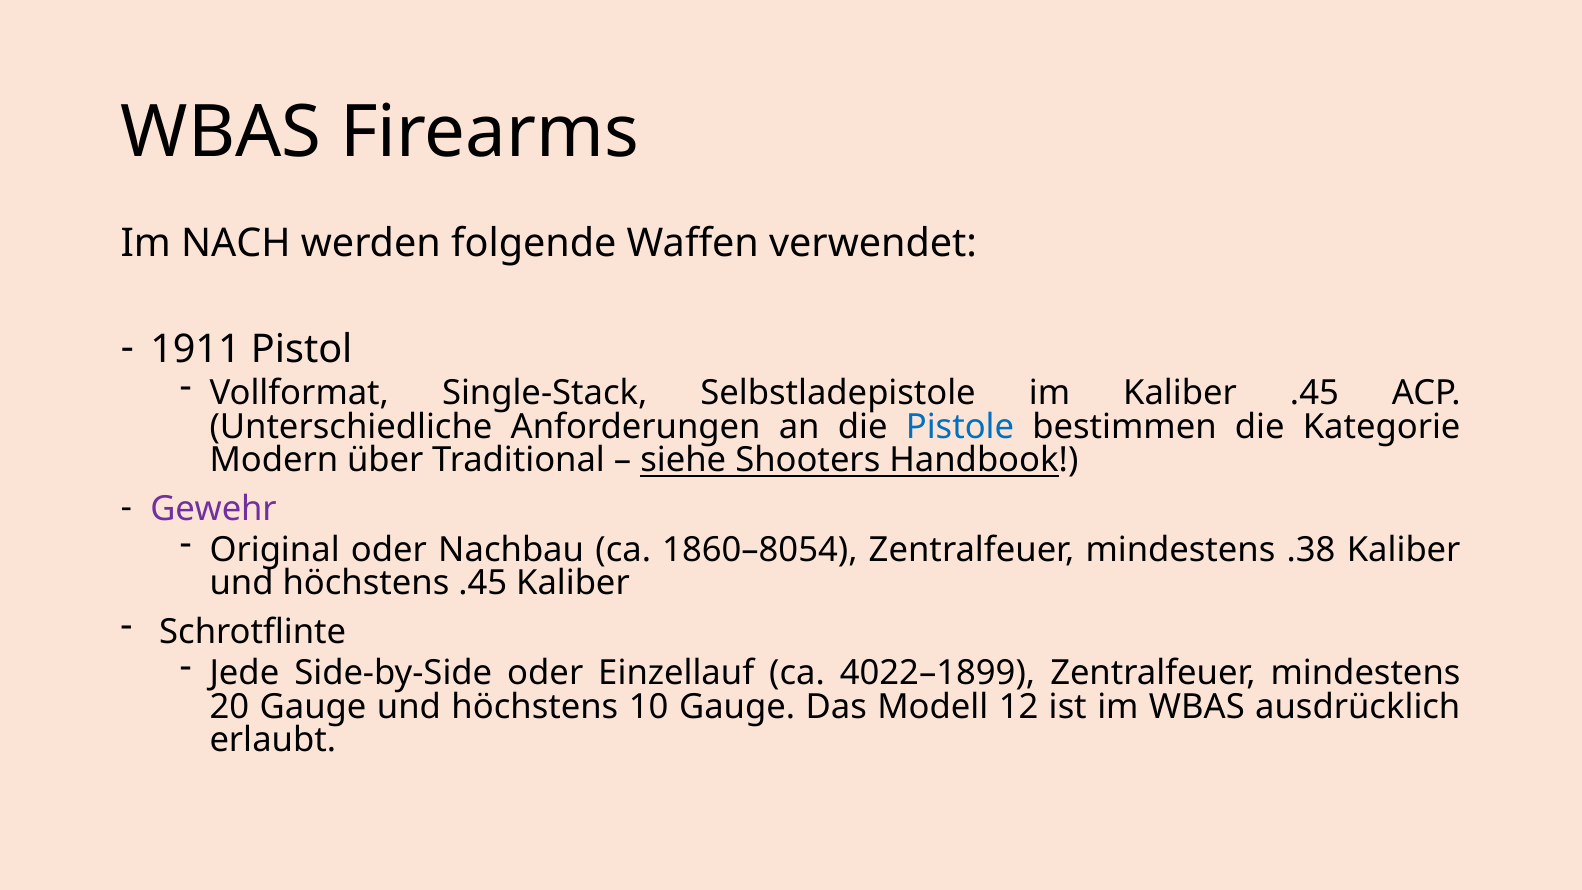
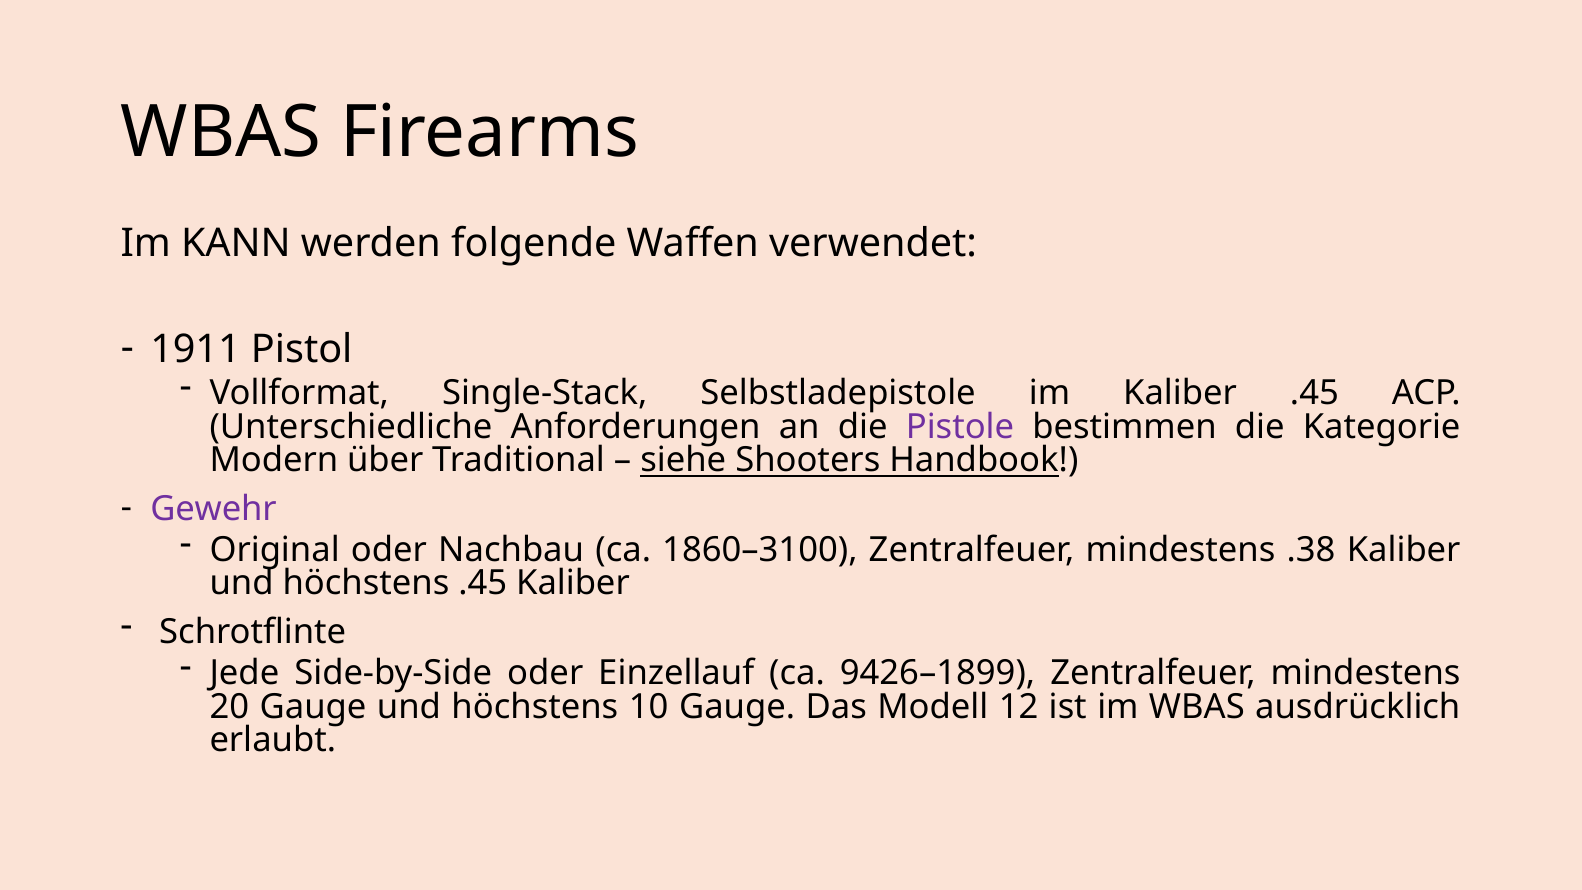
NACH: NACH -> KANN (236, 243)
Pistole colour: blue -> purple (960, 427)
1860–8054: 1860–8054 -> 1860–3100 (760, 550)
4022–1899: 4022–1899 -> 9426–1899 (937, 673)
